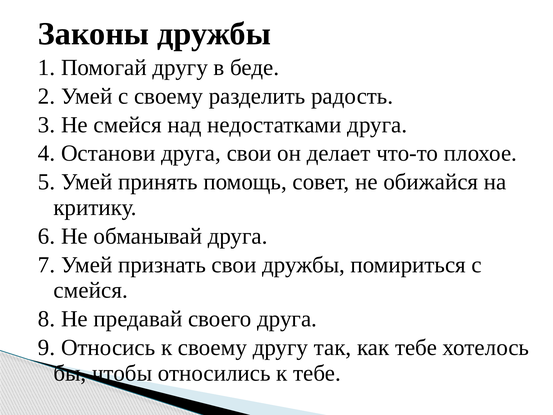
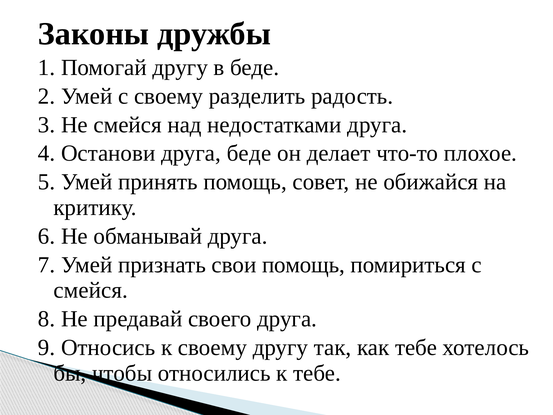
друга свои: свои -> беде (249, 153)
свои дружбы: дружбы -> помощь (303, 265)
